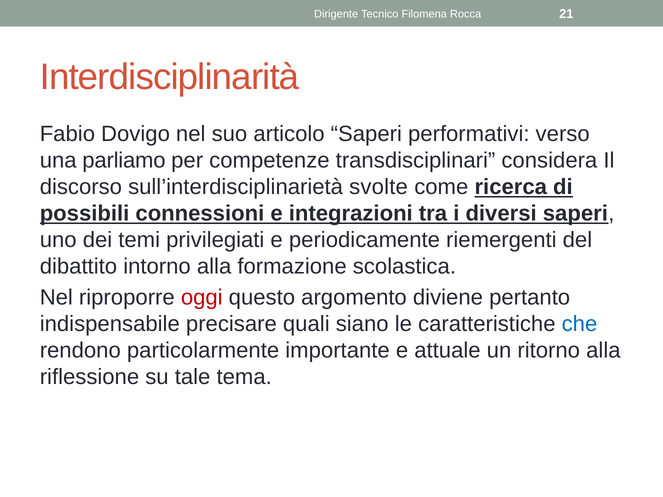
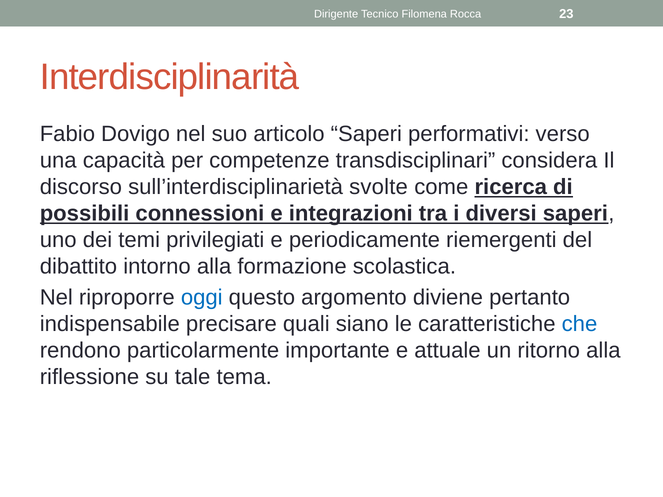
21: 21 -> 23 (566, 14)
parliamo: parliamo -> capacità (124, 161)
oggi colour: red -> blue (202, 298)
